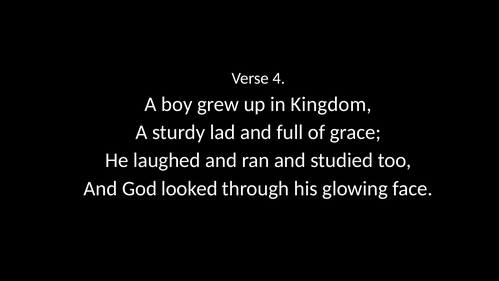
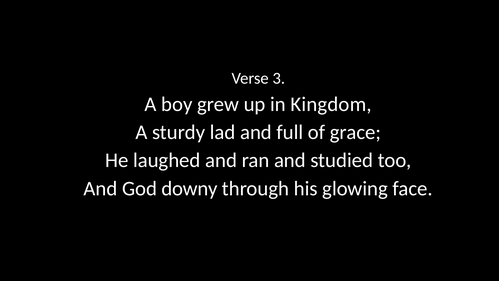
4: 4 -> 3 (279, 78)
looked: looked -> downy (189, 188)
